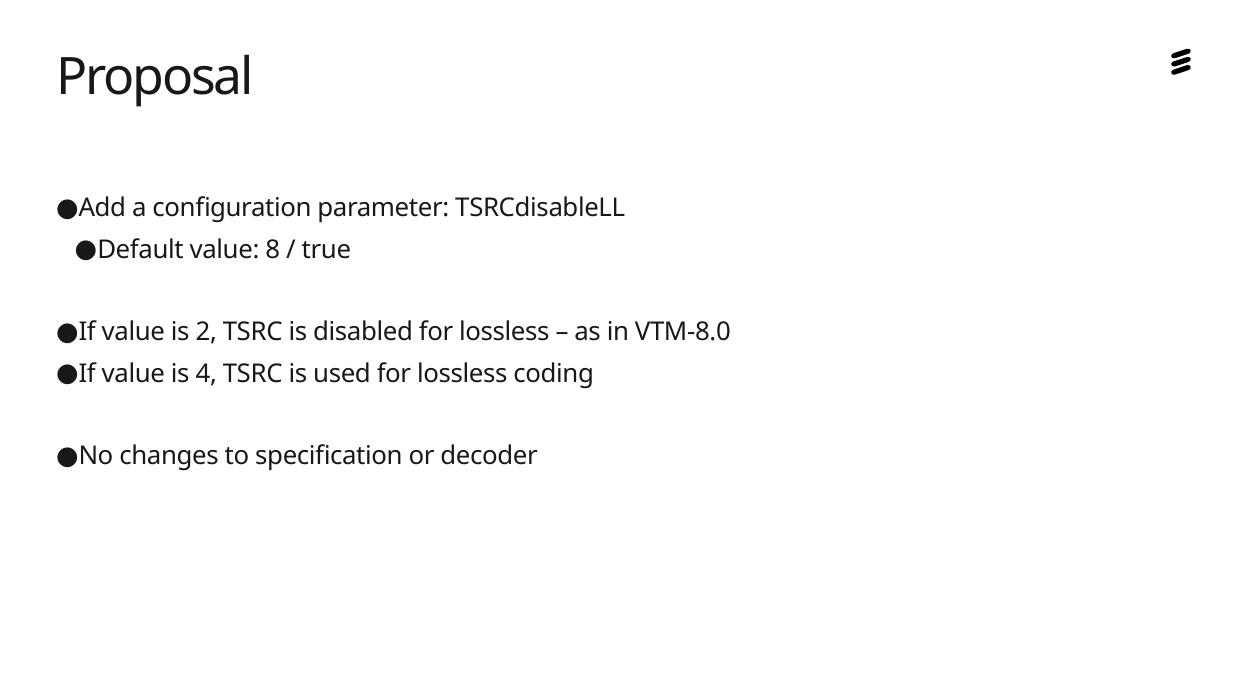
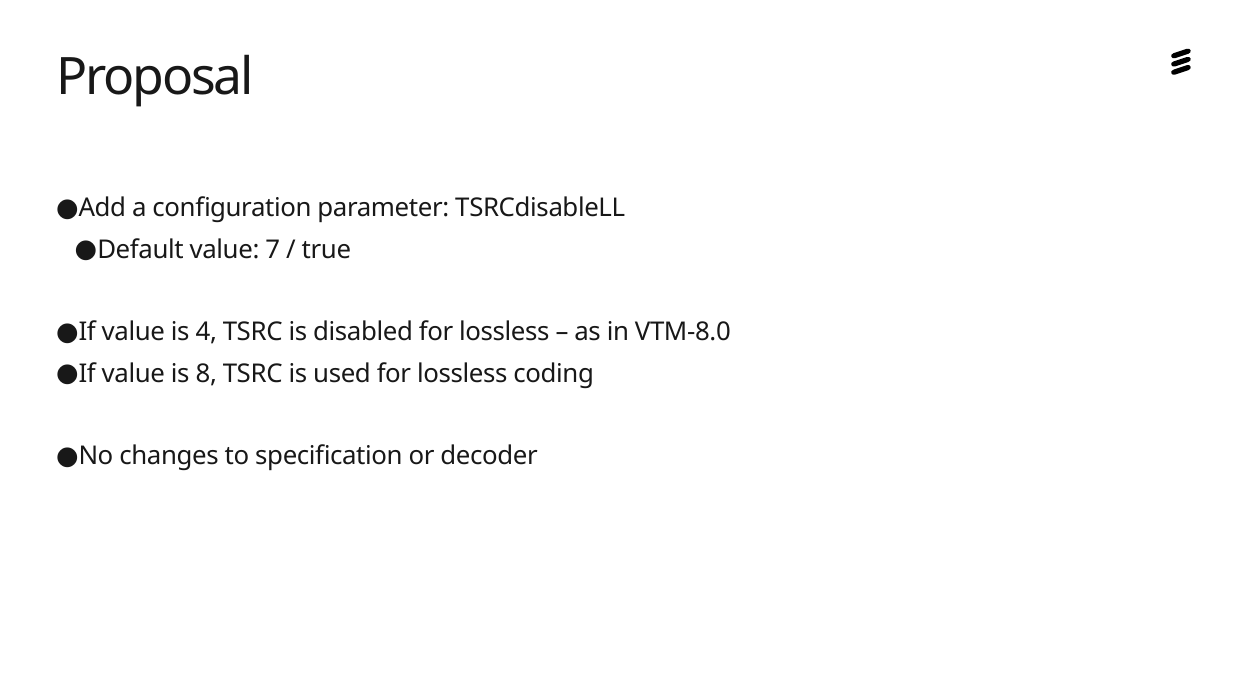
8: 8 -> 7 (273, 250)
2: 2 -> 4 (206, 332)
4: 4 -> 8 (206, 374)
